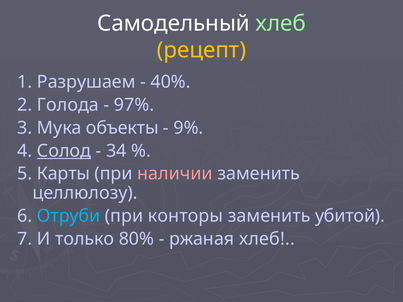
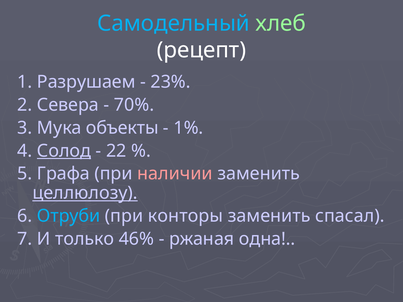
Самодельный colour: white -> light blue (173, 23)
рецепт colour: yellow -> white (201, 50)
40%: 40% -> 23% (171, 82)
Голода: Голода -> Севера (68, 105)
97%: 97% -> 70% (134, 105)
9%: 9% -> 1% (188, 128)
34: 34 -> 22 (116, 151)
Карты: Карты -> Графа (63, 174)
целлюлозу underline: none -> present (85, 193)
убитой: убитой -> спасал (350, 216)
80%: 80% -> 46% (136, 239)
ржаная хлеб: хлеб -> одна (267, 239)
